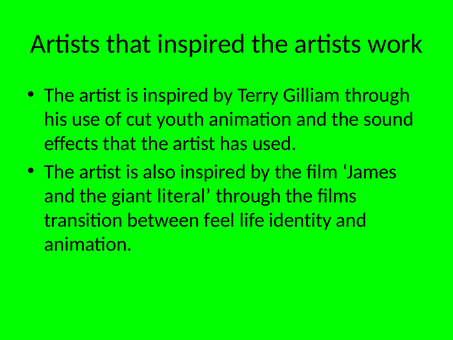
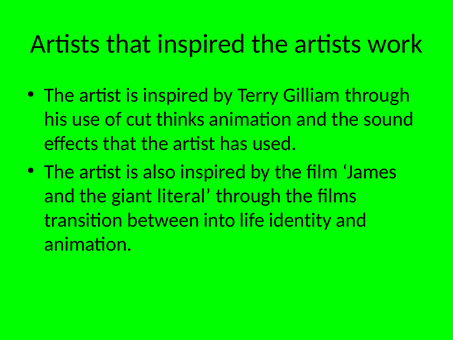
youth: youth -> thinks (181, 119)
feel: feel -> into (220, 220)
